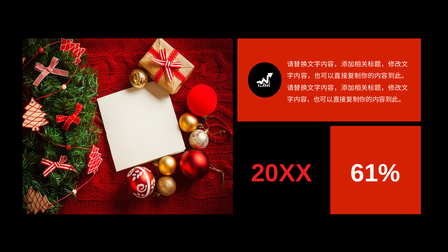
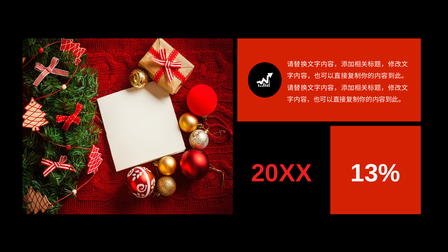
61%: 61% -> 13% (376, 173)
